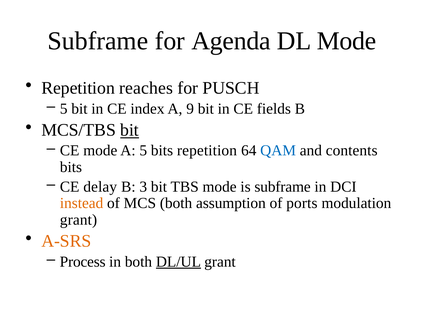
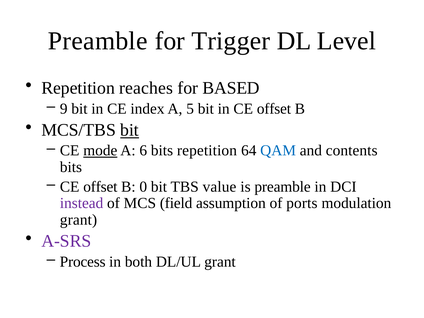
Subframe: Subframe -> Preamble (98, 41)
Agenda: Agenda -> Trigger (231, 41)
DL Mode: Mode -> Level (346, 41)
PUSCH: PUSCH -> BASED (231, 88)
5: 5 -> 9 (64, 109)
9: 9 -> 5 (190, 109)
in CE fields: fields -> offset (274, 109)
mode underline: none -> present (100, 151)
A 5: 5 -> 6 (143, 151)
delay: delay -> offset (100, 187)
3: 3 -> 0 (143, 187)
TBS mode: mode -> value (219, 187)
is subframe: subframe -> preamble (283, 187)
instead colour: orange -> purple (82, 203)
MCS both: both -> field (176, 203)
A-SRS colour: orange -> purple (66, 241)
DL/UL underline: present -> none (178, 262)
